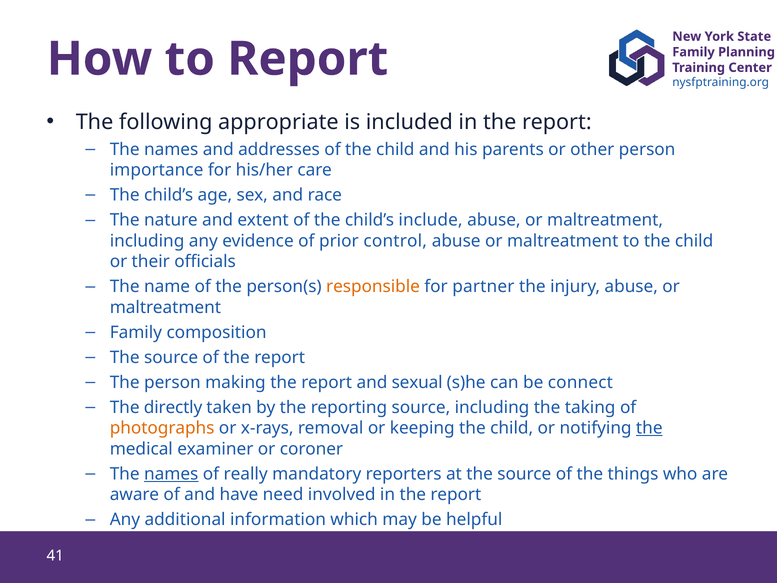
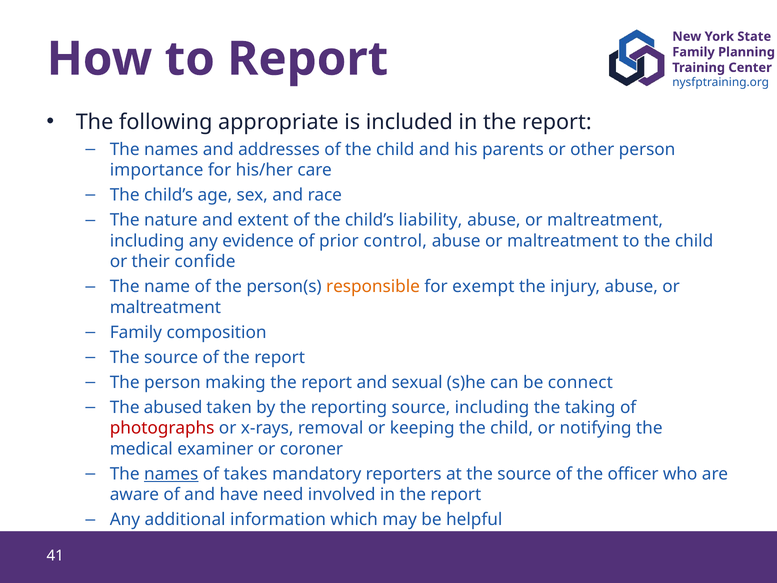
include: include -> liability (430, 220)
officials: officials -> confide (205, 261)
partner: partner -> exempt (483, 286)
directly: directly -> abused (173, 407)
photographs colour: orange -> red (162, 428)
the underline: present -> none (649, 428)
really: really -> takes (246, 474)
things: things -> officer (633, 474)
